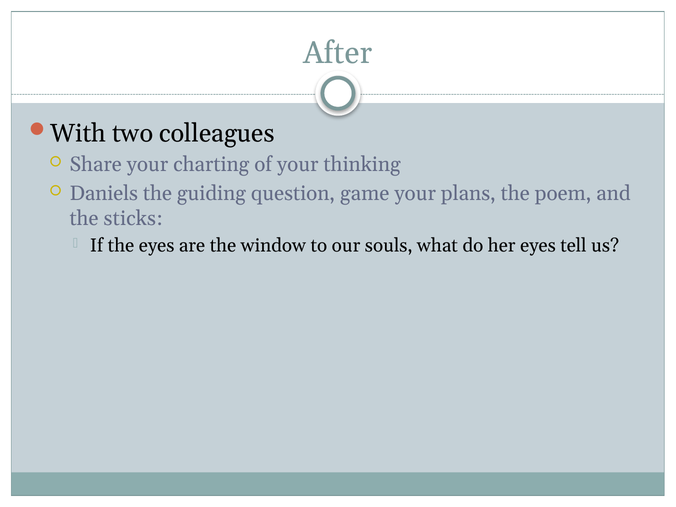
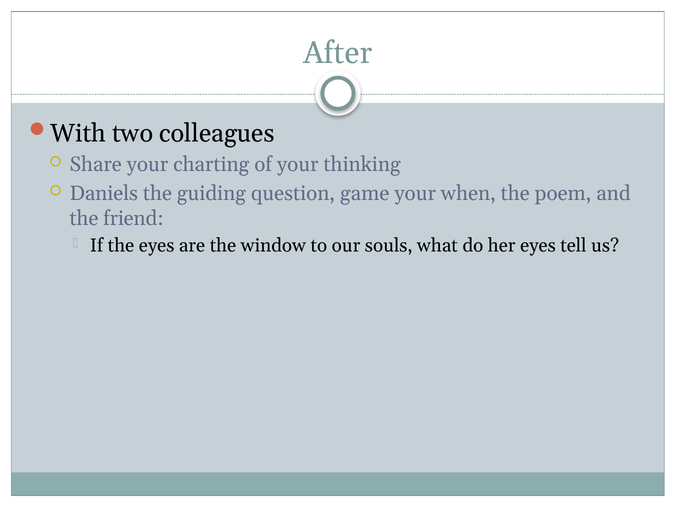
plans: plans -> when (468, 194)
sticks: sticks -> friend (133, 218)
